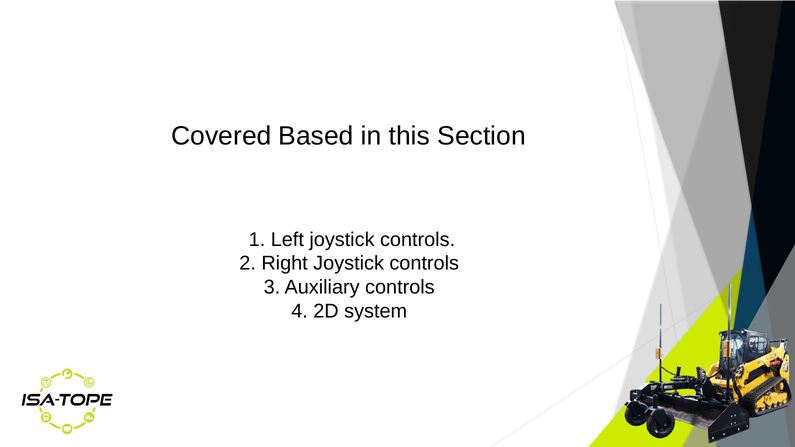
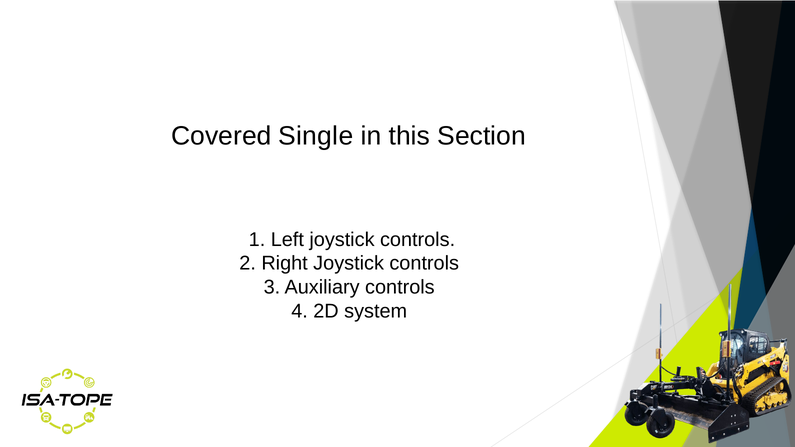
Based: Based -> Single (316, 136)
